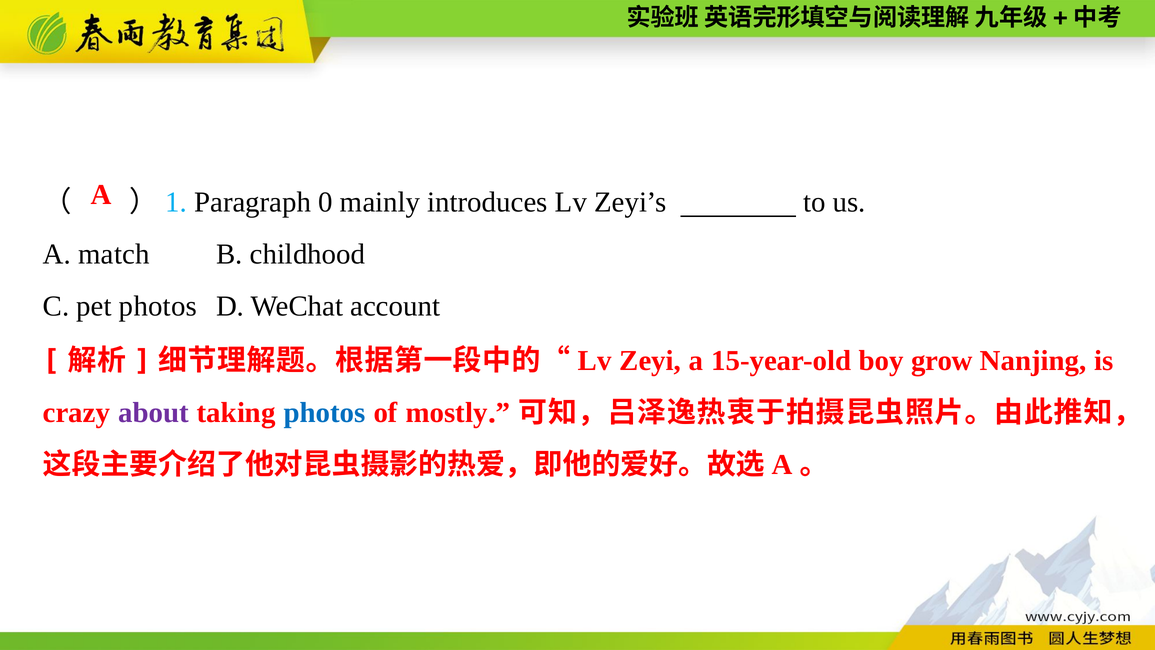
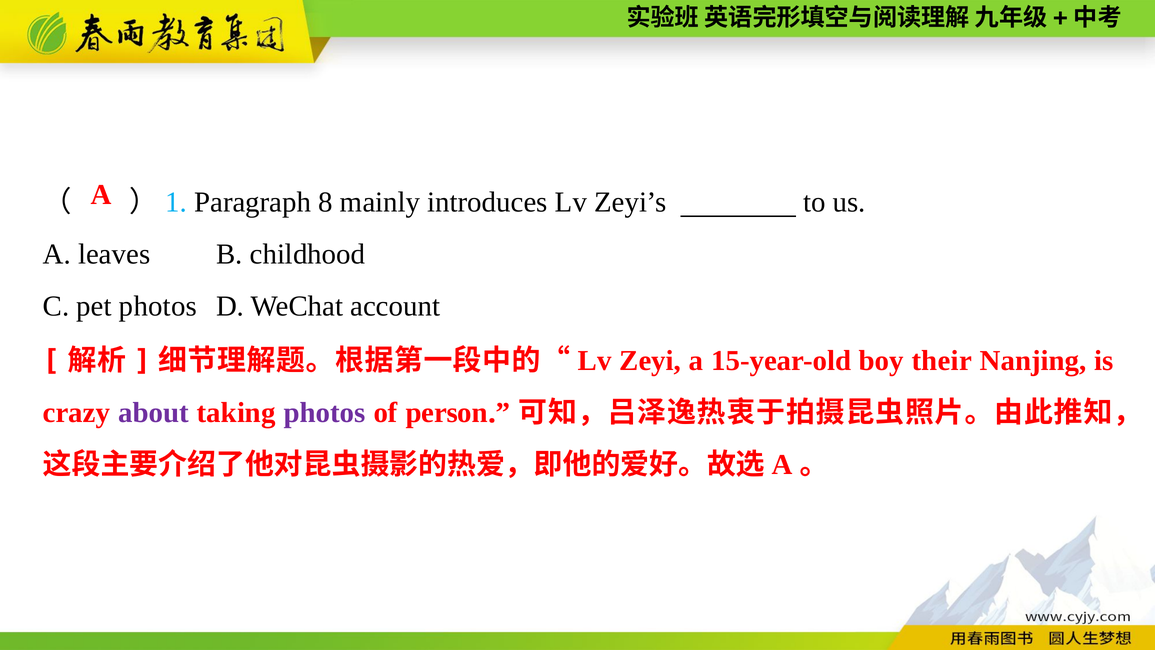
0: 0 -> 8 (326, 202)
match: match -> leaves (114, 254)
grow: grow -> their (942, 361)
photos colour: blue -> purple (325, 413)
mostly: mostly -> person (447, 413)
